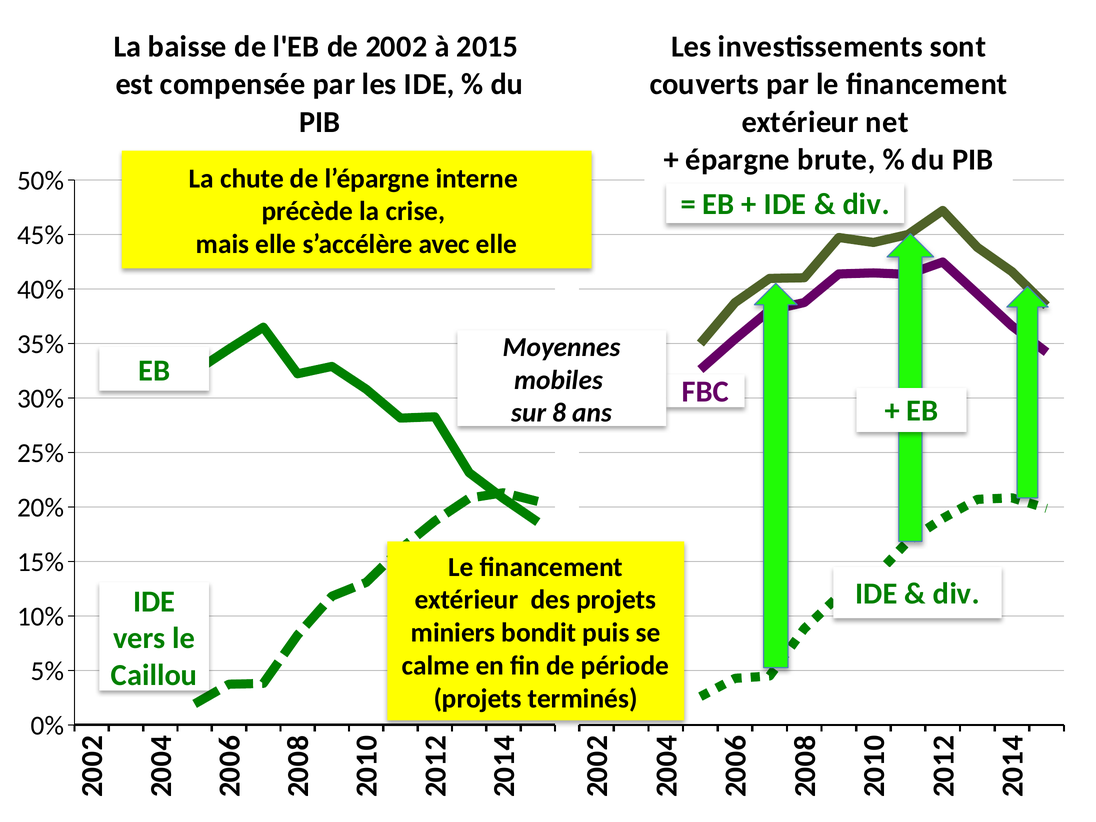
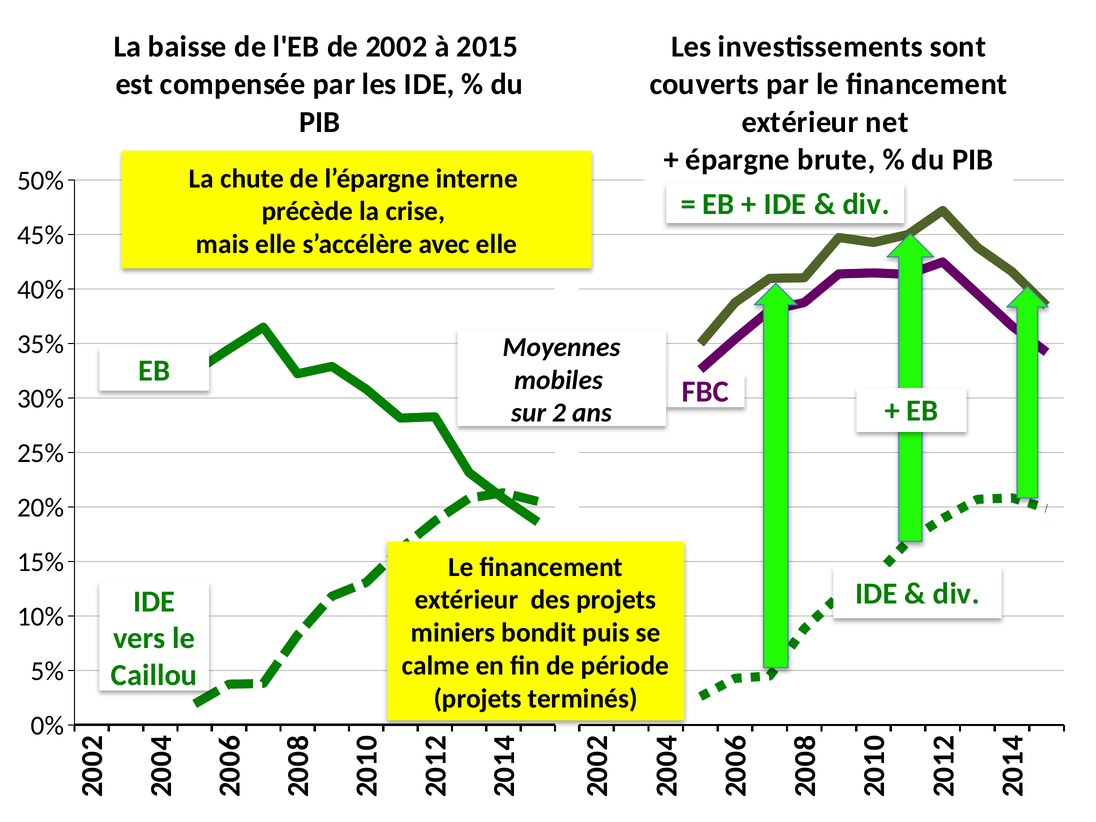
sur 8: 8 -> 2 (559, 413)
